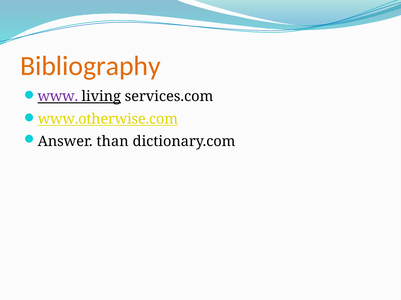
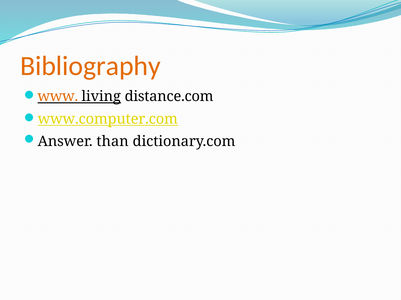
www colour: purple -> orange (58, 97)
services.com: services.com -> distance.com (169, 97)
www.otherwise.com: www.otherwise.com -> www.computer.com (108, 119)
